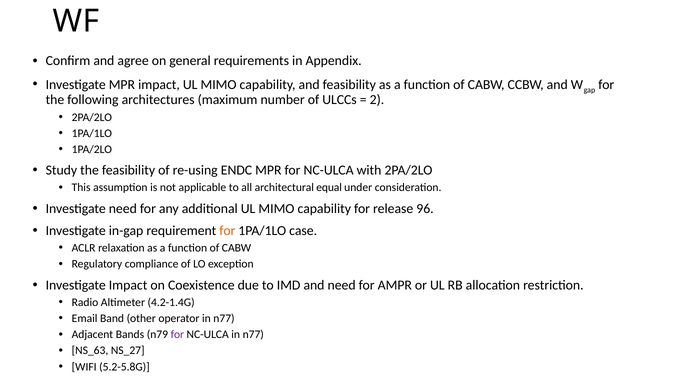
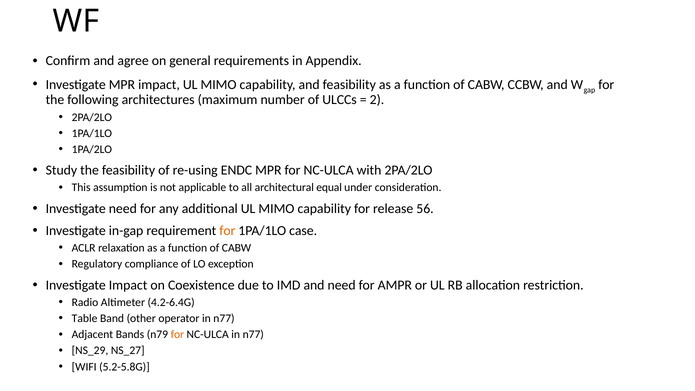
96: 96 -> 56 (425, 209)
4.2-1.4G: 4.2-1.4G -> 4.2-6.4G (171, 302)
Email: Email -> Table (85, 318)
for colour: purple -> orange (177, 334)
NS_63: NS_63 -> NS_29 (90, 351)
